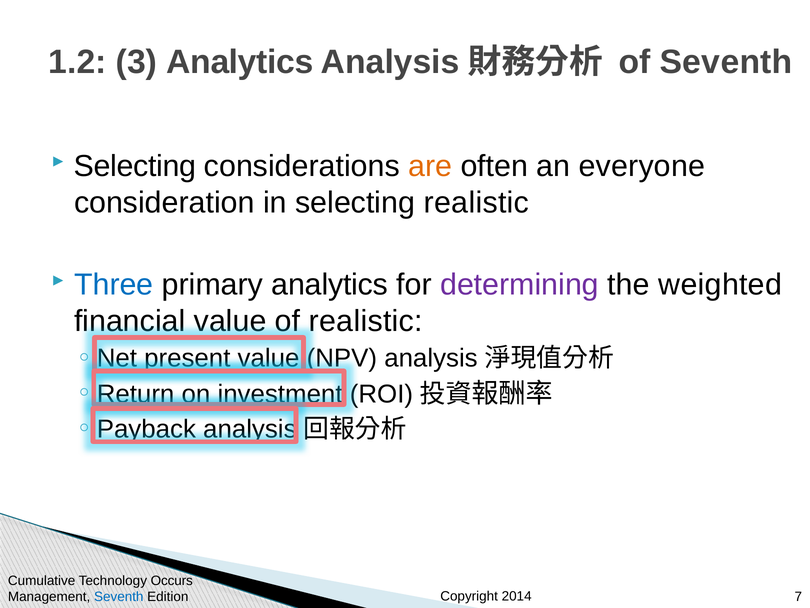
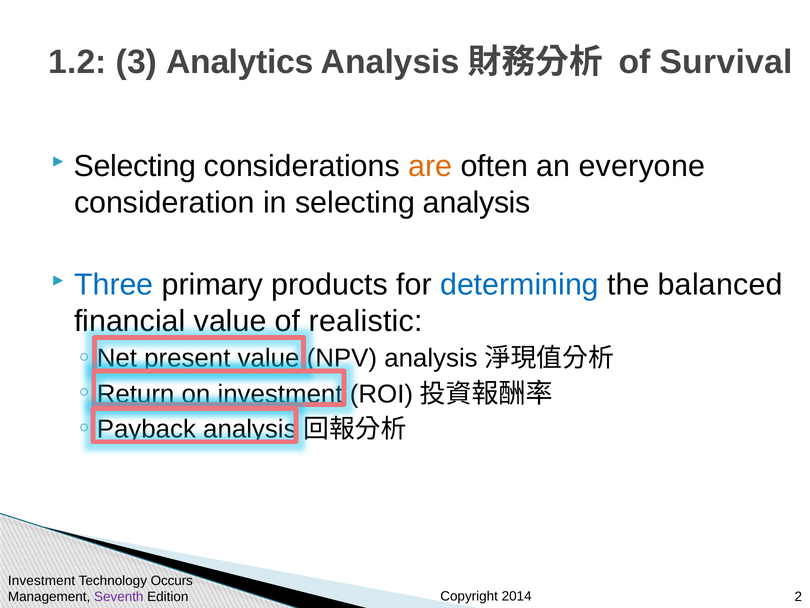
of Seventh: Seventh -> Survival (726, 62)
selecting realistic: realistic -> analysis (477, 203)
primary analytics: analytics -> products (330, 285)
determining colour: purple -> blue (520, 285)
weighted: weighted -> balanced (720, 285)
Cumulative: Cumulative -> Investment (42, 580)
Seventh colour: blue -> purple (119, 596)
7: 7 -> 2 (798, 596)
